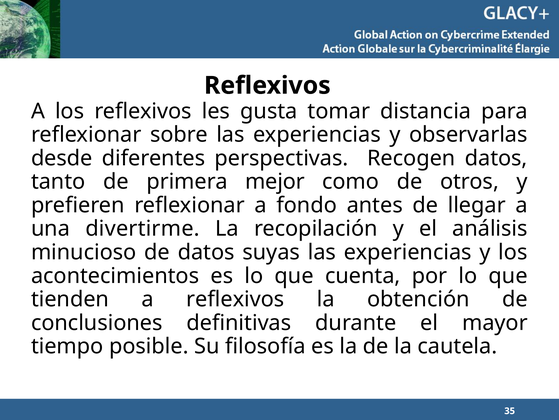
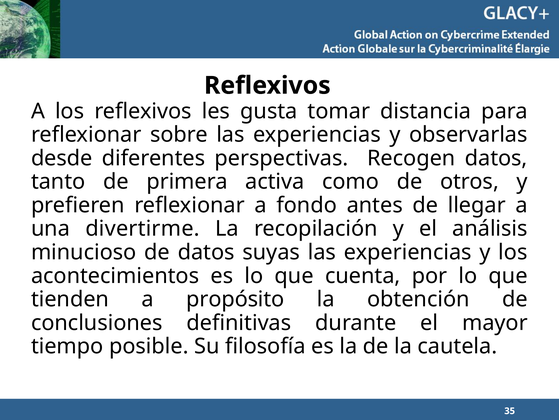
mejor: mejor -> activa (275, 181)
a reflexivos: reflexivos -> propósito (235, 299)
